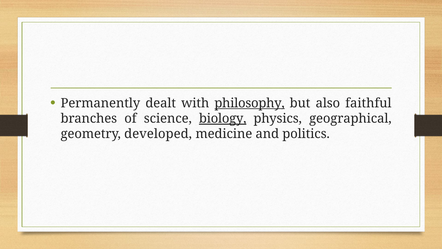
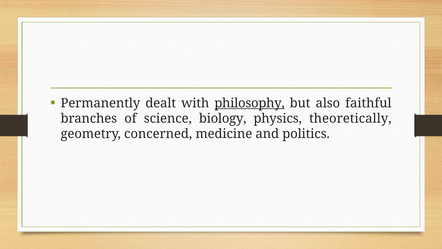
biology underline: present -> none (223, 118)
geographical: geographical -> theoretically (350, 118)
developed: developed -> concerned (158, 134)
